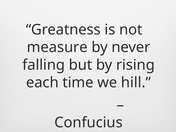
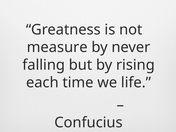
hill: hill -> life (136, 82)
